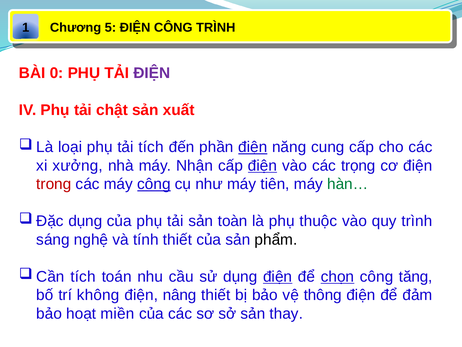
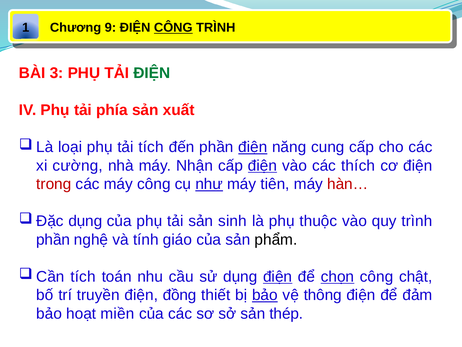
5: 5 -> 9 (110, 28)
CÔNG underline: none -> present (173, 28)
0: 0 -> 3 (57, 73)
ĐIỆN colour: purple -> green (152, 73)
chật: chật -> phía (112, 110)
xưởng: xưởng -> cường (78, 165)
trọng: trọng -> thích (358, 165)
công underline: present -> none (154, 184)
như underline: none -> present (209, 184)
hàn… colour: green -> red (348, 184)
toàn: toàn -> sinh (233, 221)
sáng: sáng -> phần (53, 239)
tính thiết: thiết -> giáo (178, 239)
tăng: tăng -> chật (416, 276)
không: không -> truyền (98, 295)
nâng: nâng -> đồng (180, 295)
bảo underline: none -> present (265, 295)
thay: thay -> thép (286, 313)
